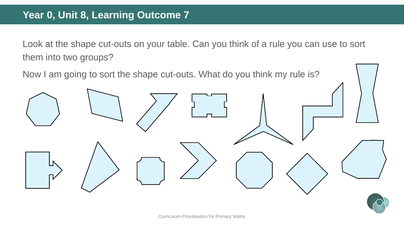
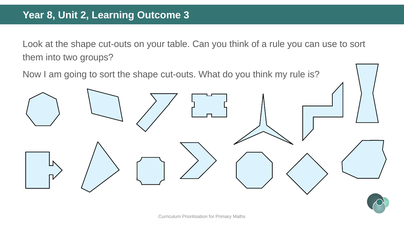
0: 0 -> 8 (51, 15)
8: 8 -> 2 (85, 15)
7: 7 -> 3 (186, 15)
